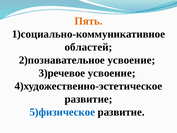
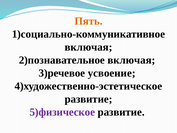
областей: областей -> включая (88, 47)
2)познавательное усвоение: усвоение -> включая (131, 60)
5)физическое colour: blue -> purple (62, 112)
